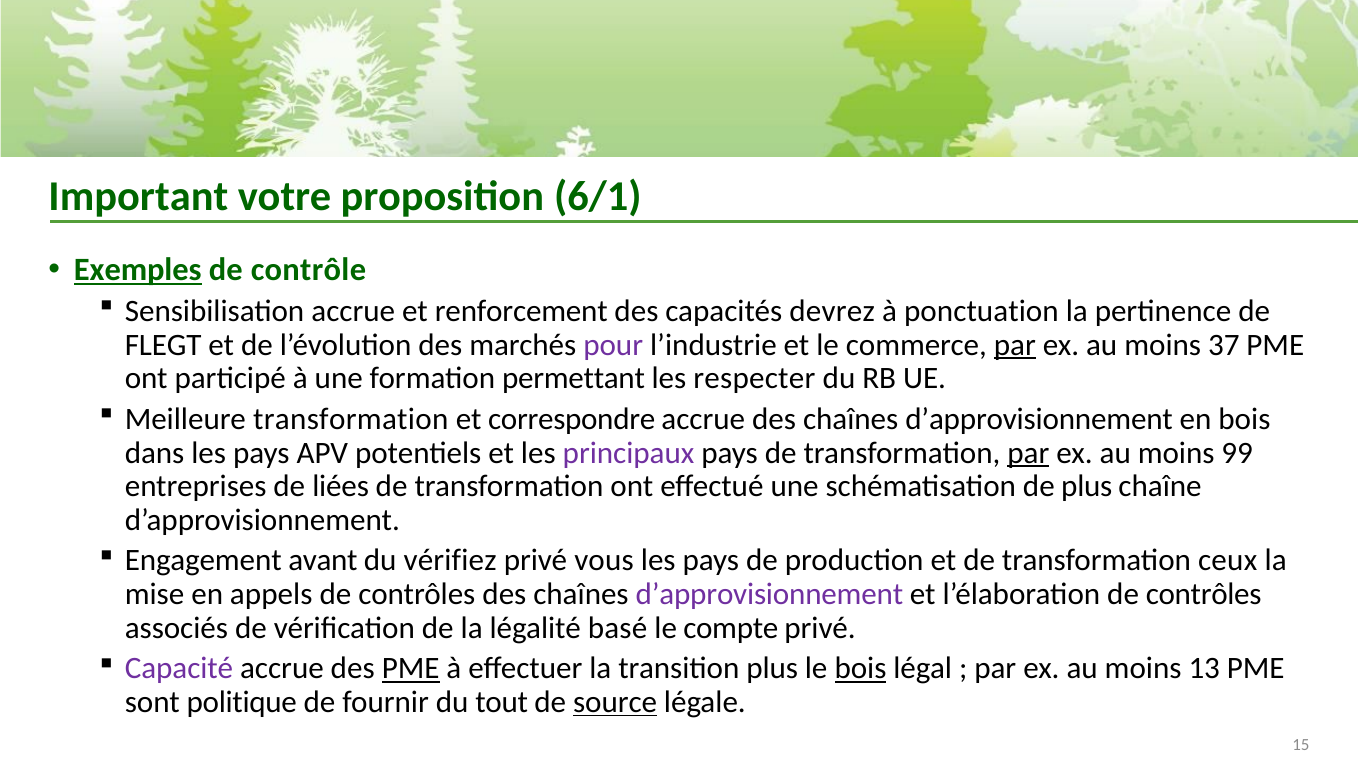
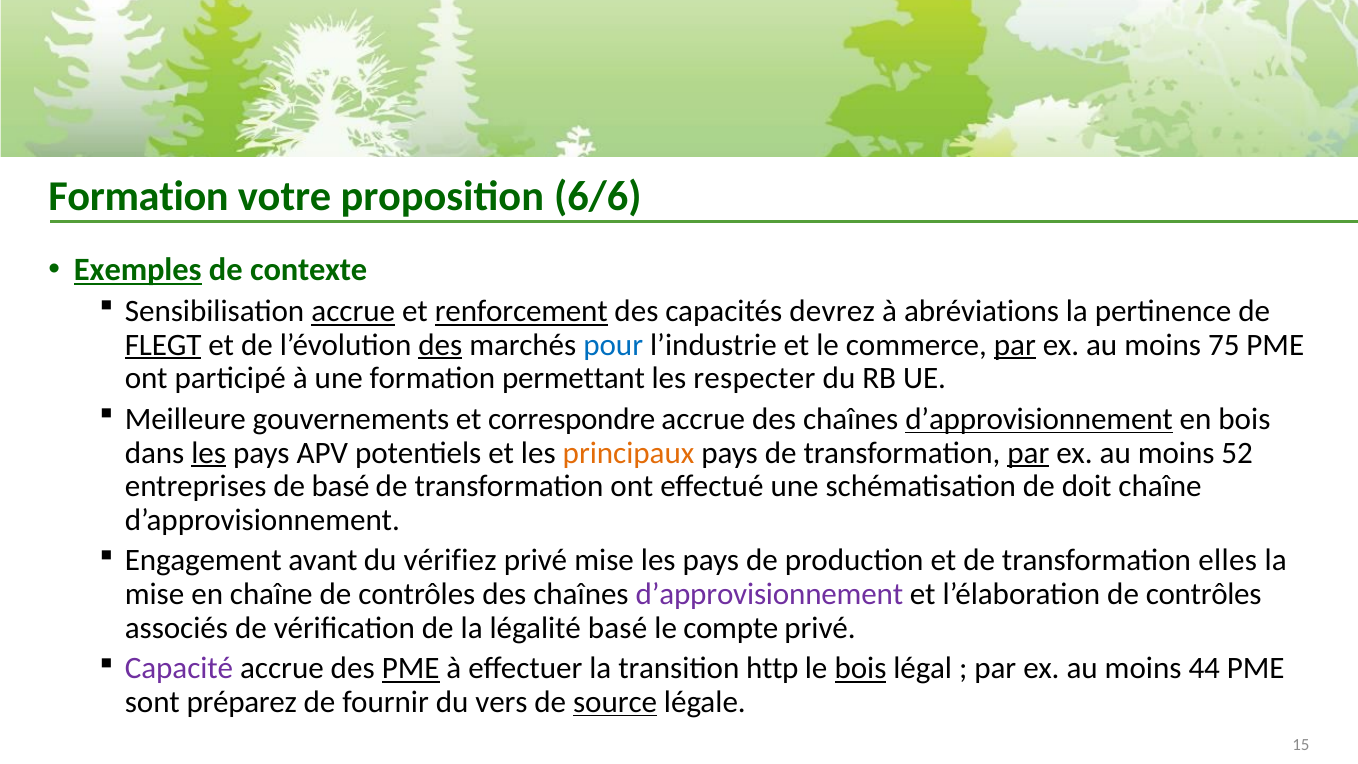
Important: Important -> Formation (139, 197)
6/1: 6/1 -> 6/6 (598, 197)
contrôle: contrôle -> contexte (309, 270)
accrue underline: none -> present (353, 311)
renforcement underline: none -> present (521, 311)
ponctuation: ponctuation -> abréviations (981, 311)
FLEGT underline: none -> present (163, 345)
des underline: none -> present (440, 345)
pour colour: purple -> blue (613, 345)
37: 37 -> 75 (1224, 345)
Meilleure transformation: transformation -> gouvernements (351, 419)
d’approvisionnement underline: none -> present (1039, 419)
les underline: none -> present (209, 453)
principaux colour: purple -> orange (629, 453)
99: 99 -> 52 (1237, 453)
de liées: liées -> basé (341, 486)
de plus: plus -> doit (1087, 486)
privé vous: vous -> mise (604, 561)
ceux: ceux -> elles (1228, 561)
en appels: appels -> chaîne (271, 594)
transition plus: plus -> http (772, 668)
13: 13 -> 44 (1204, 668)
politique: politique -> préparez (242, 702)
tout: tout -> vers (502, 702)
